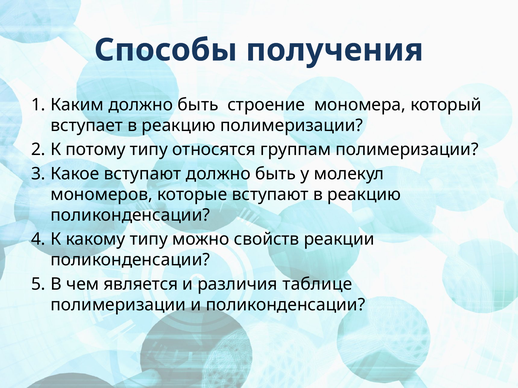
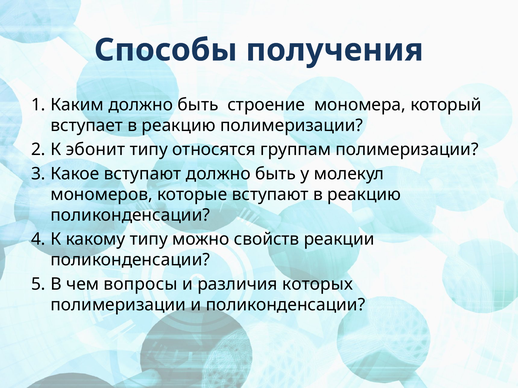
потому: потому -> эбонит (95, 150)
является: является -> вопросы (141, 284)
таблице: таблице -> которых (317, 284)
